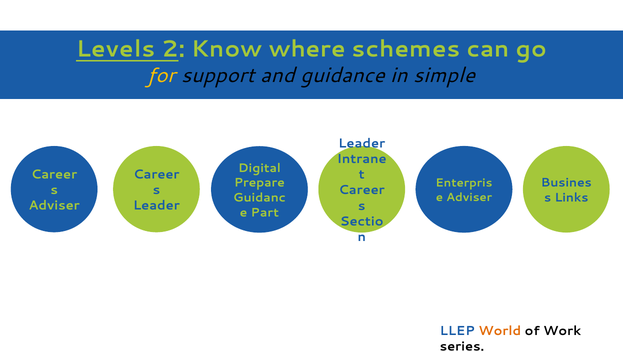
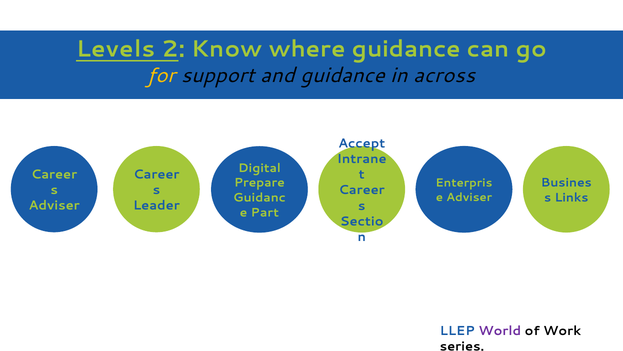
where schemes: schemes -> guidance (406, 49)
simple: simple -> across (444, 75)
Leader: Leader -> Accept (362, 143)
World colour: orange -> purple (500, 330)
